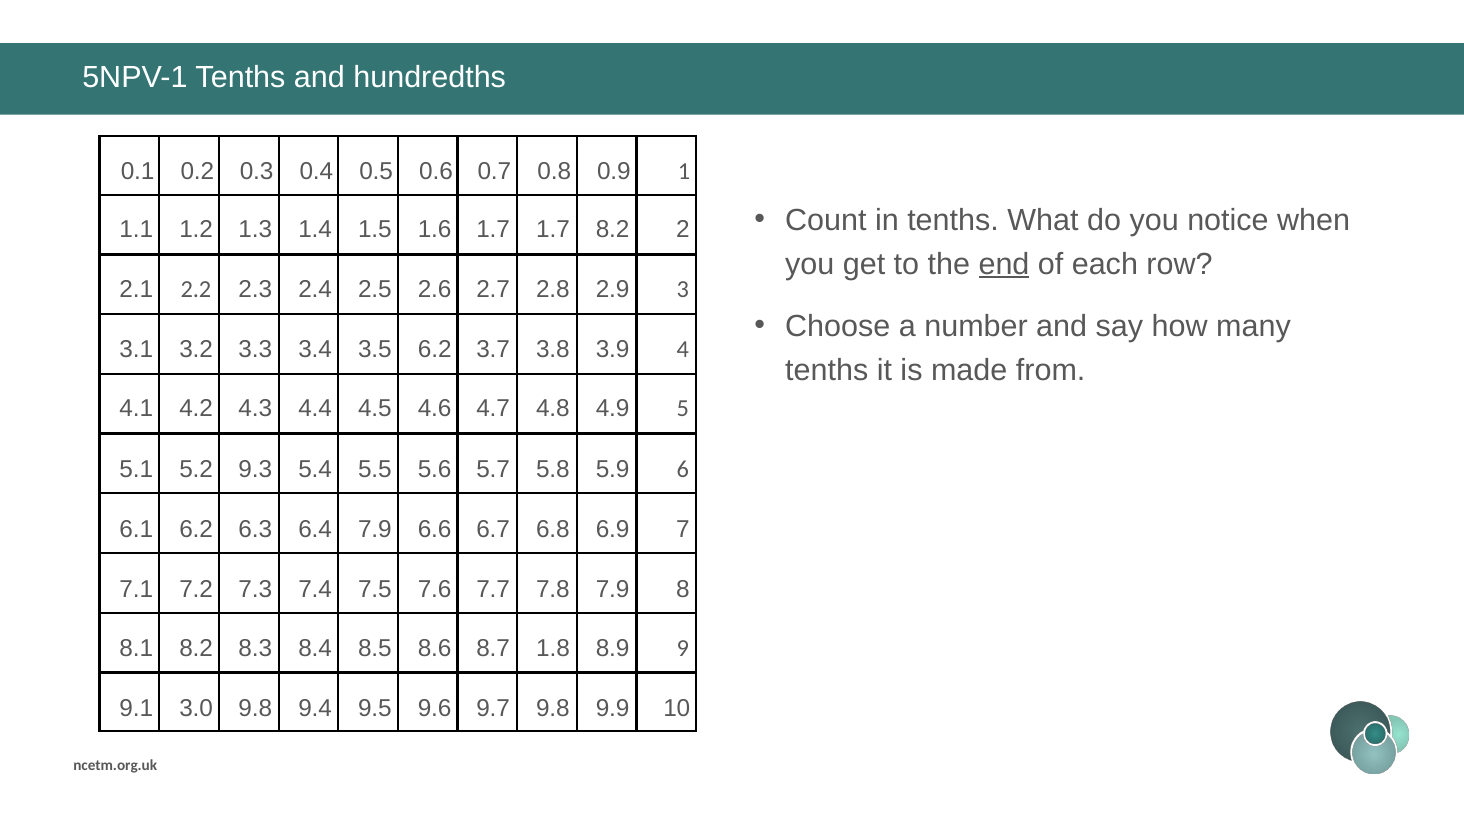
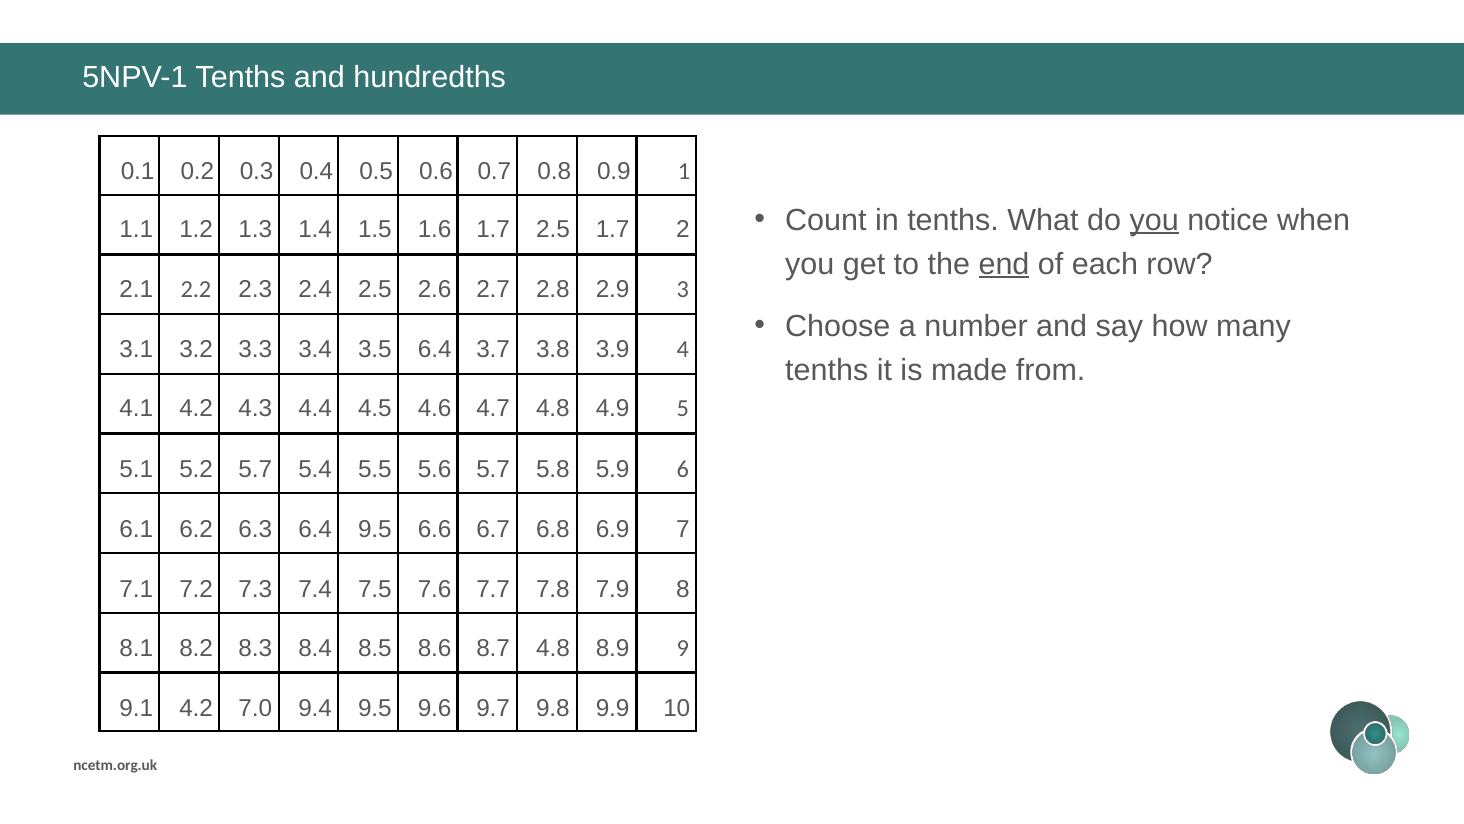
you underline: none -> present (1154, 220)
1.7: 1.7 -> 2.5 (553, 230)
8.2: 8.2 -> 1.7 (613, 230)
6.2: 6.2 -> 6.4 (435, 350)
9.3: 9.3 -> 5.7 (255, 469)
7.9: 7.9 -> 9.5 (375, 529)
1.8: 1.8 -> 4.8 (553, 648)
3.0: 3.0 -> 4.2 (196, 708)
9.8: 9.8 -> 7.0 (255, 708)
